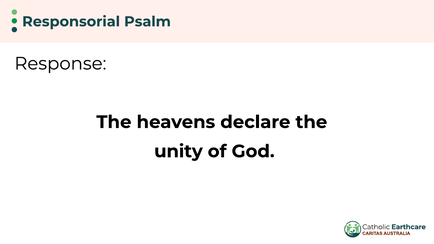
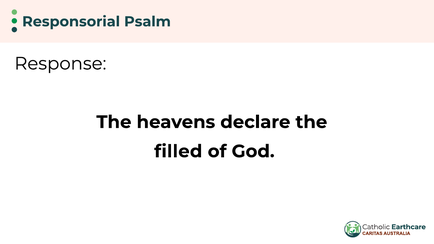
unity: unity -> filled (178, 151)
